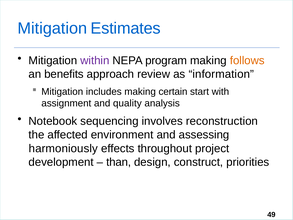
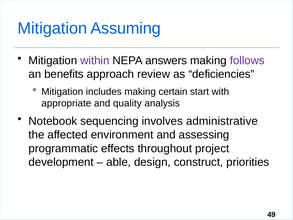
Estimates: Estimates -> Assuming (126, 28)
program: program -> answers (166, 60)
follows colour: orange -> purple (247, 60)
information: information -> deficiencies (221, 74)
assignment: assignment -> appropriate (66, 103)
reconstruction: reconstruction -> administrative (222, 121)
harmoniously: harmoniously -> programmatic (63, 148)
than: than -> able (119, 162)
